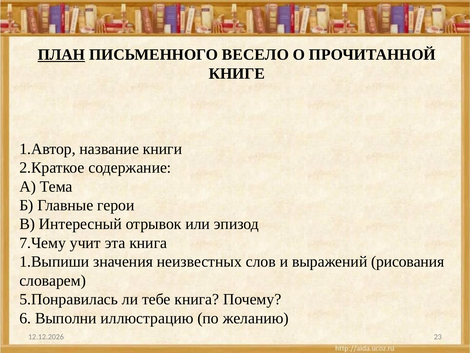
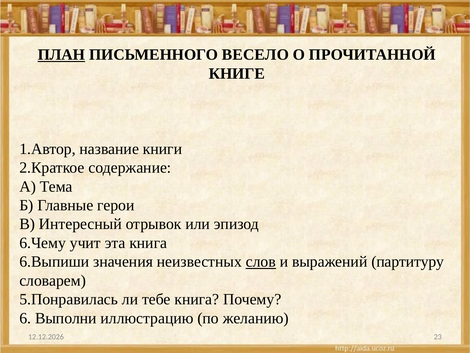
7.Чему: 7.Чему -> 6.Чему (43, 243)
1.Выпиши: 1.Выпиши -> 6.Выпиши (54, 261)
слов underline: none -> present (261, 261)
рисования: рисования -> партитуру (408, 261)
